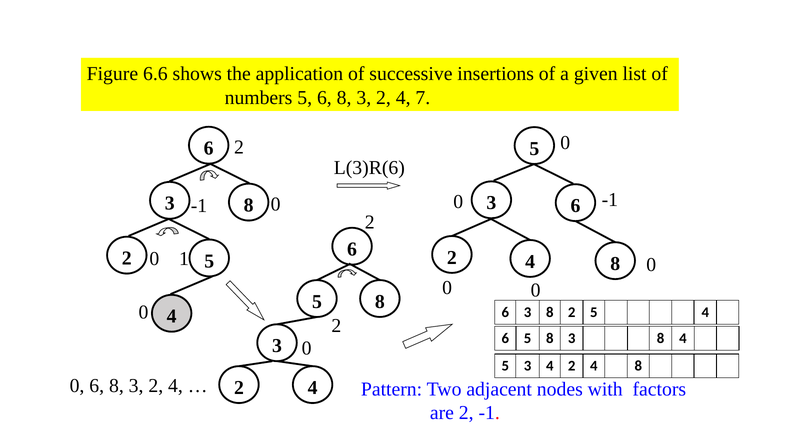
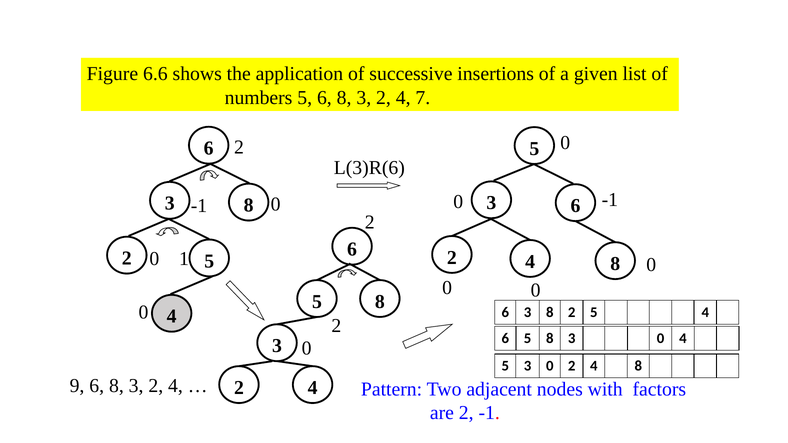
8 3 8: 8 -> 0 (661, 339)
5 3 4: 4 -> 0 (550, 366)
0: 0 -> 9 (77, 386)
